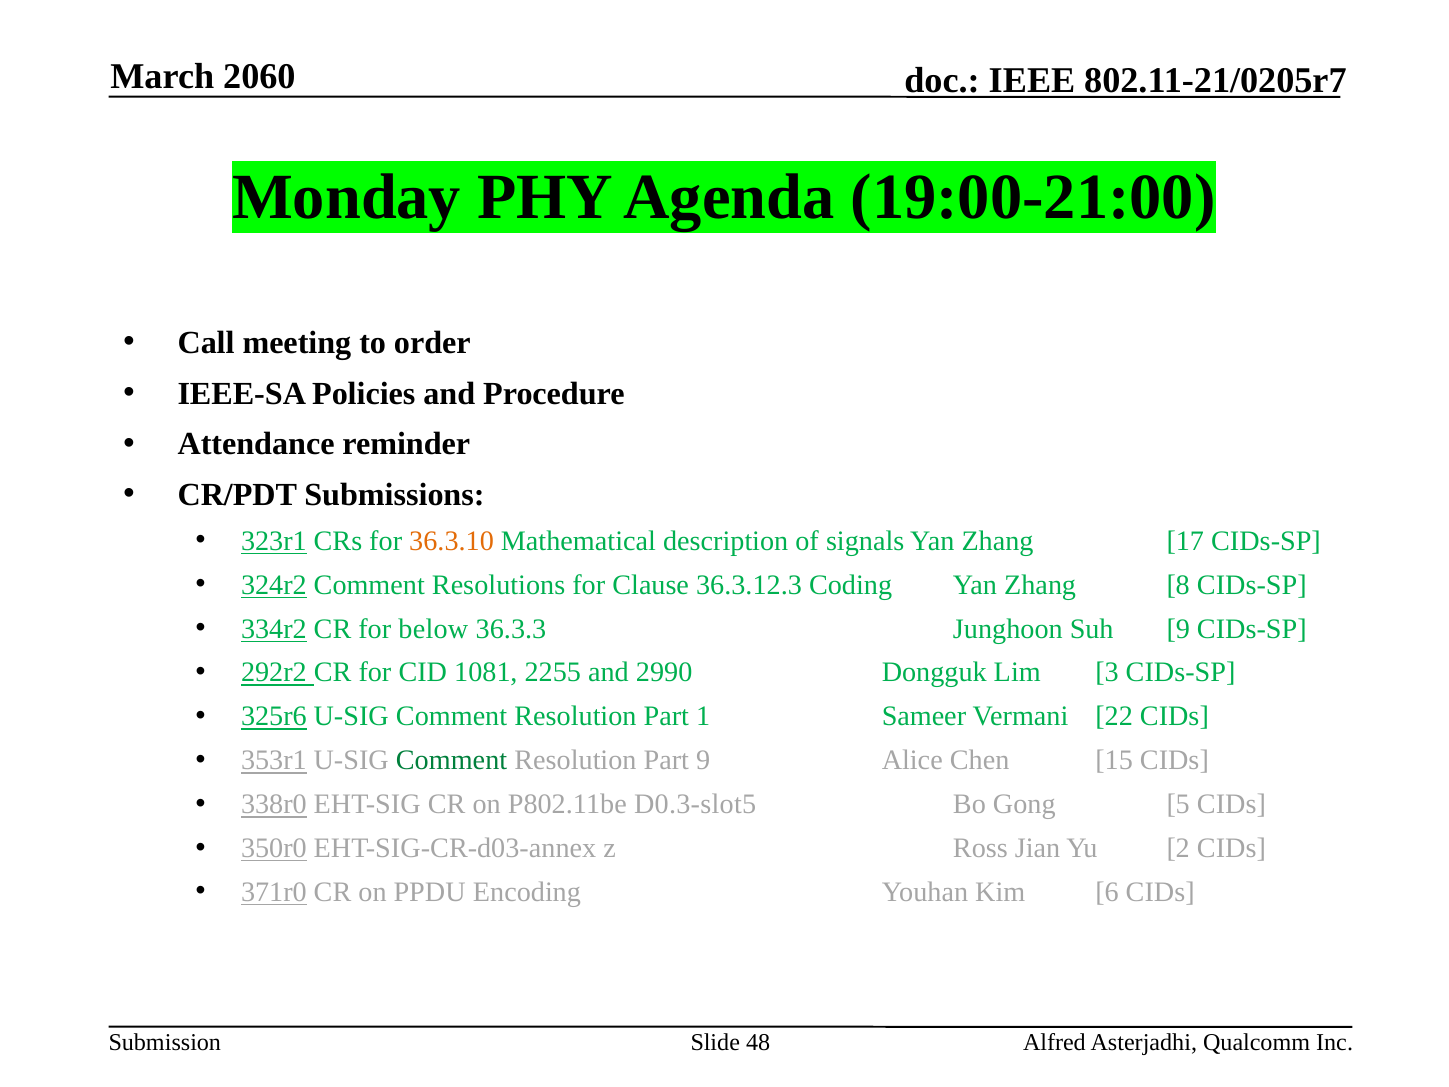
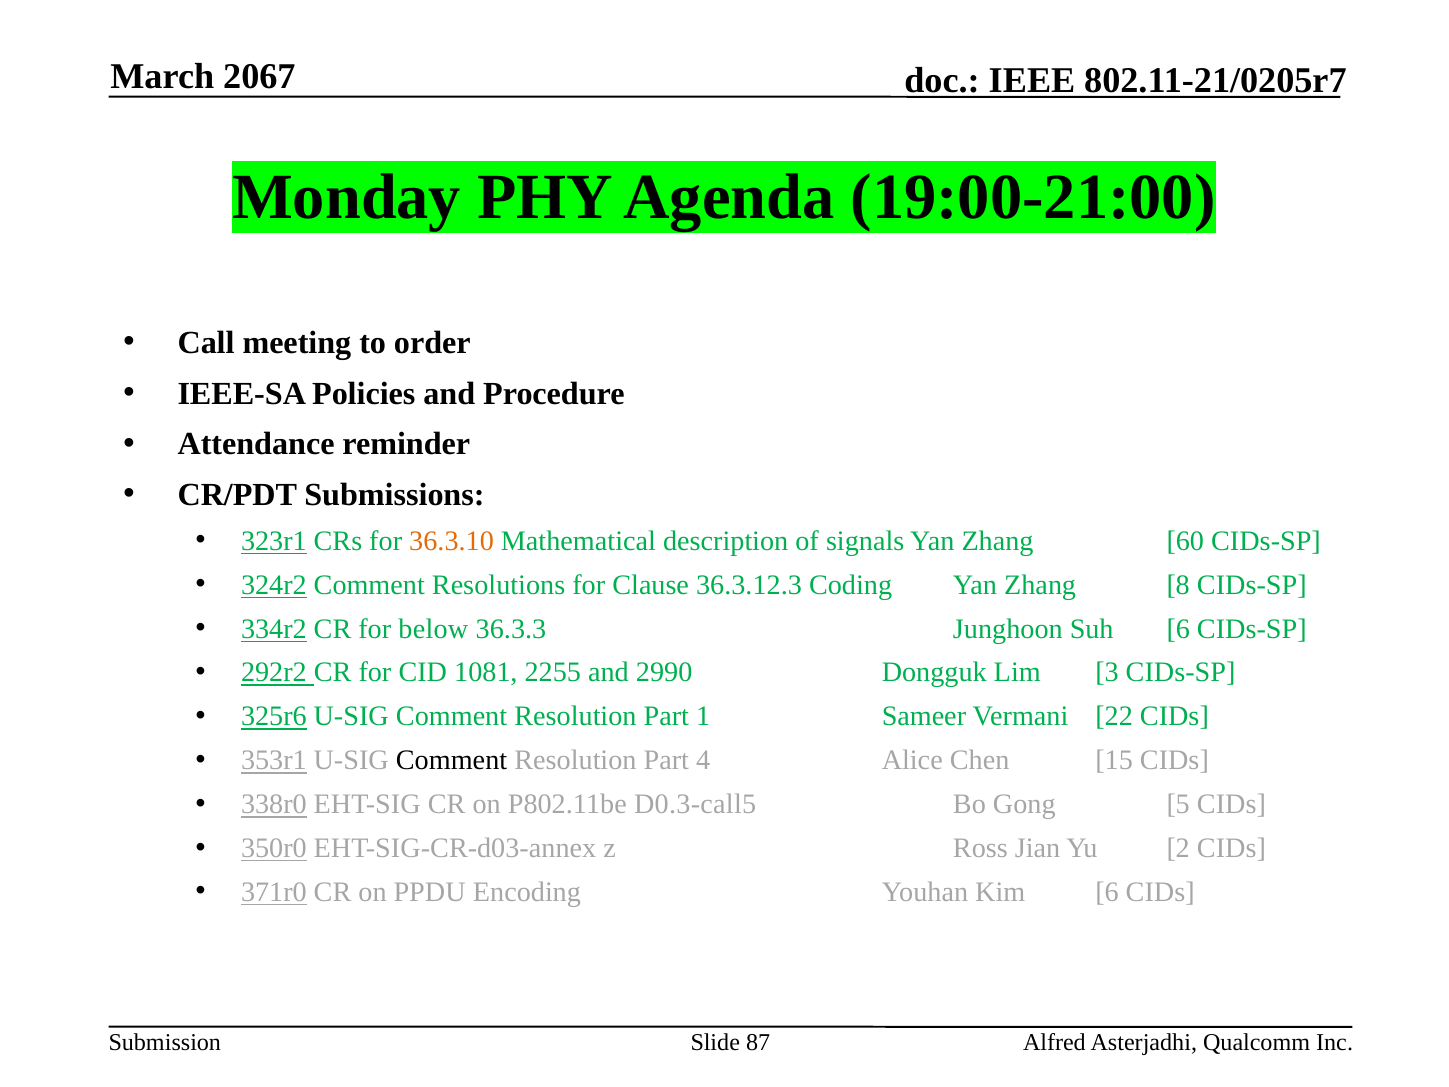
2060: 2060 -> 2067 (259, 77)
17: 17 -> 60 (1185, 541)
Suh 9: 9 -> 6 (1178, 629)
Comment colour: green -> black (452, 760)
Part 9: 9 -> 4 (703, 760)
D0.3-slot5: D0.3-slot5 -> D0.3-call5 (695, 804)
48: 48 -> 87 (758, 1042)
